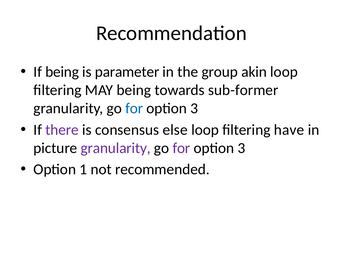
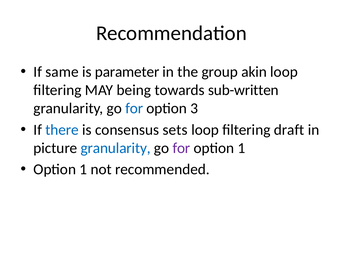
If being: being -> same (62, 72)
sub-former: sub-former -> sub-written (243, 90)
there colour: purple -> blue (62, 130)
else: else -> sets (175, 130)
have: have -> draft (289, 130)
granularity colour: purple -> blue (116, 148)
3: 3 -> 1 (241, 148)
